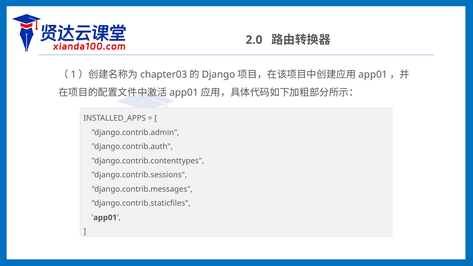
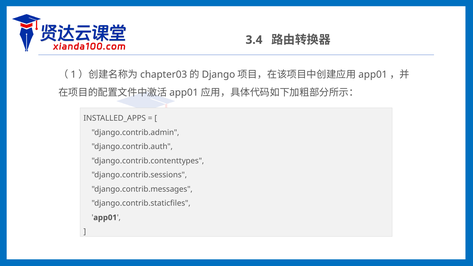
2.0: 2.0 -> 3.4 (254, 40)
